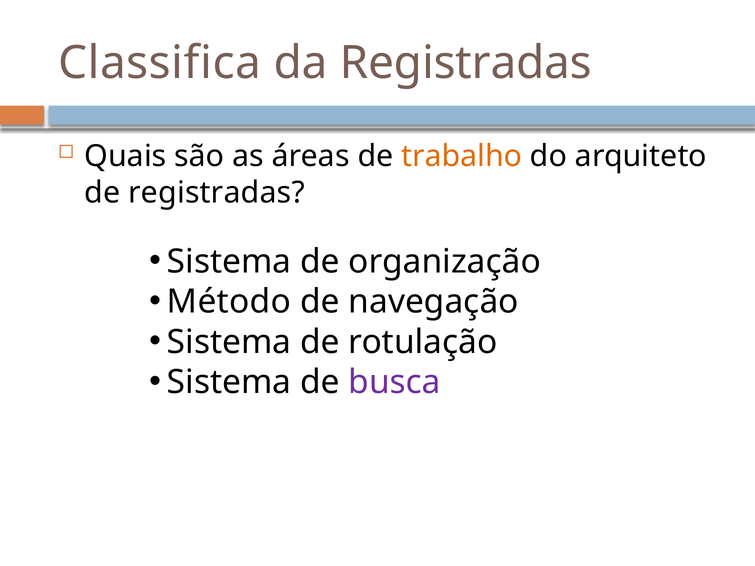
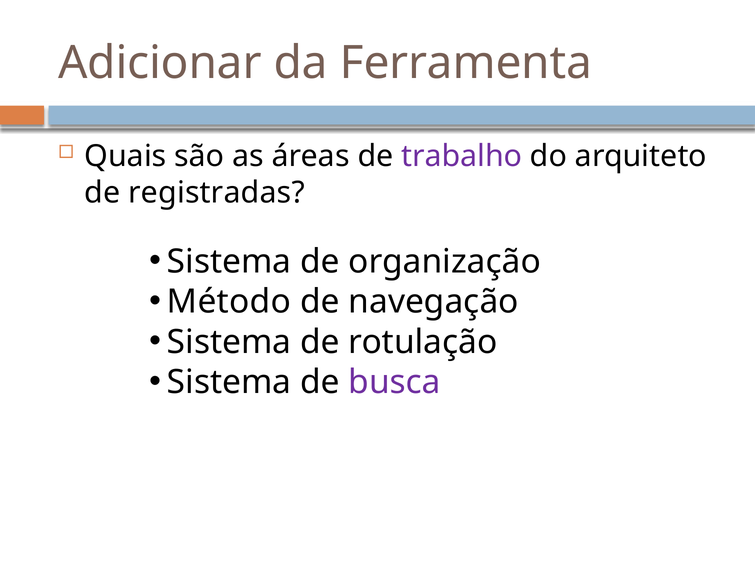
Classifica: Classifica -> Adicionar (160, 63)
da Registradas: Registradas -> Ferramenta (466, 63)
trabalho colour: orange -> purple (462, 156)
